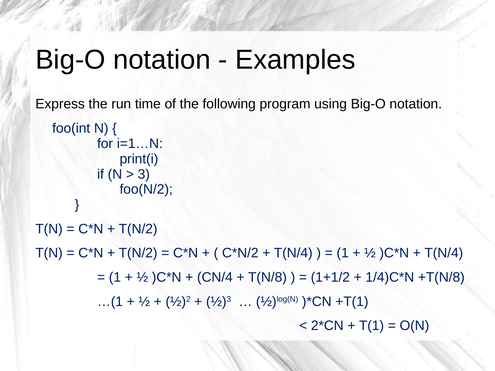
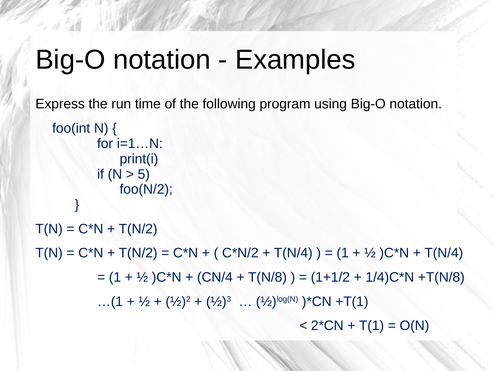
3: 3 -> 5 (144, 174)
